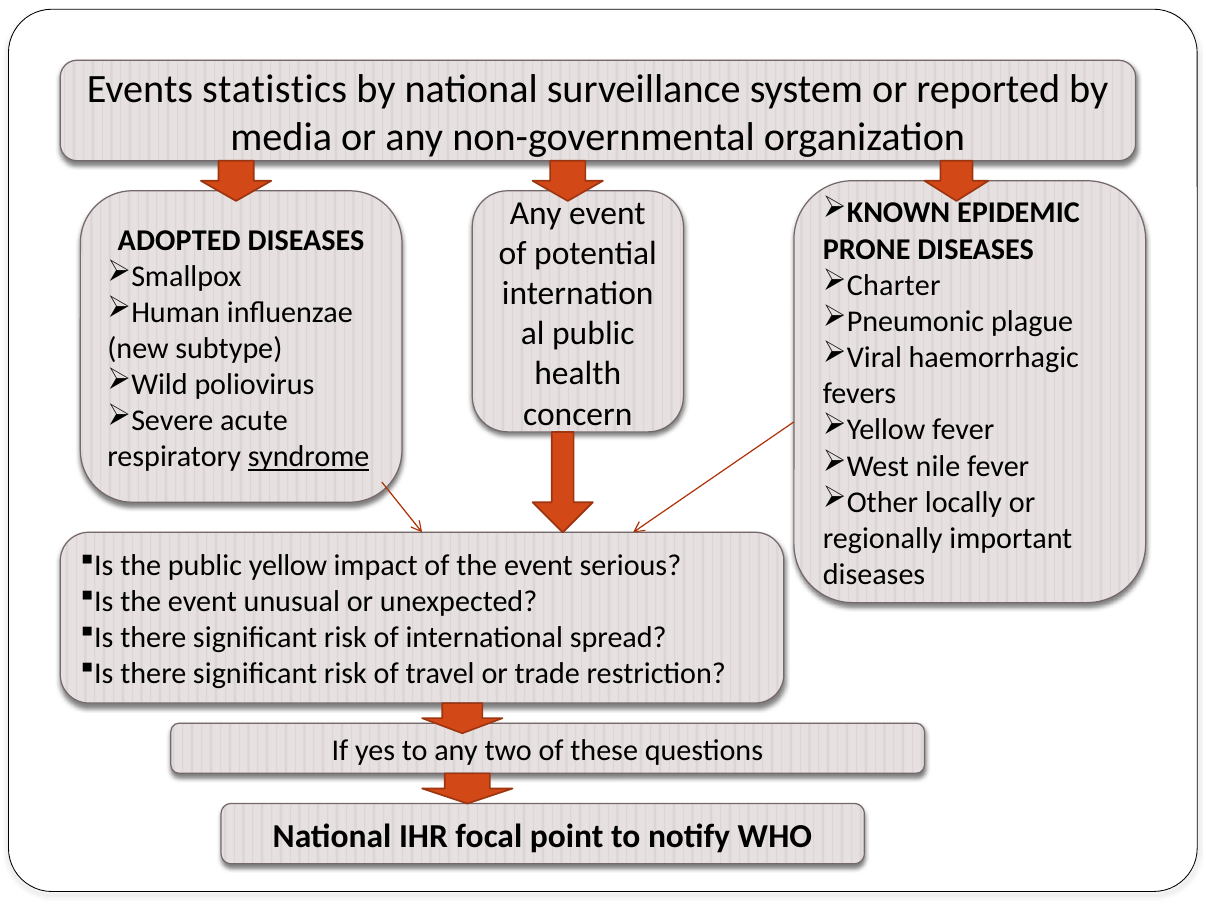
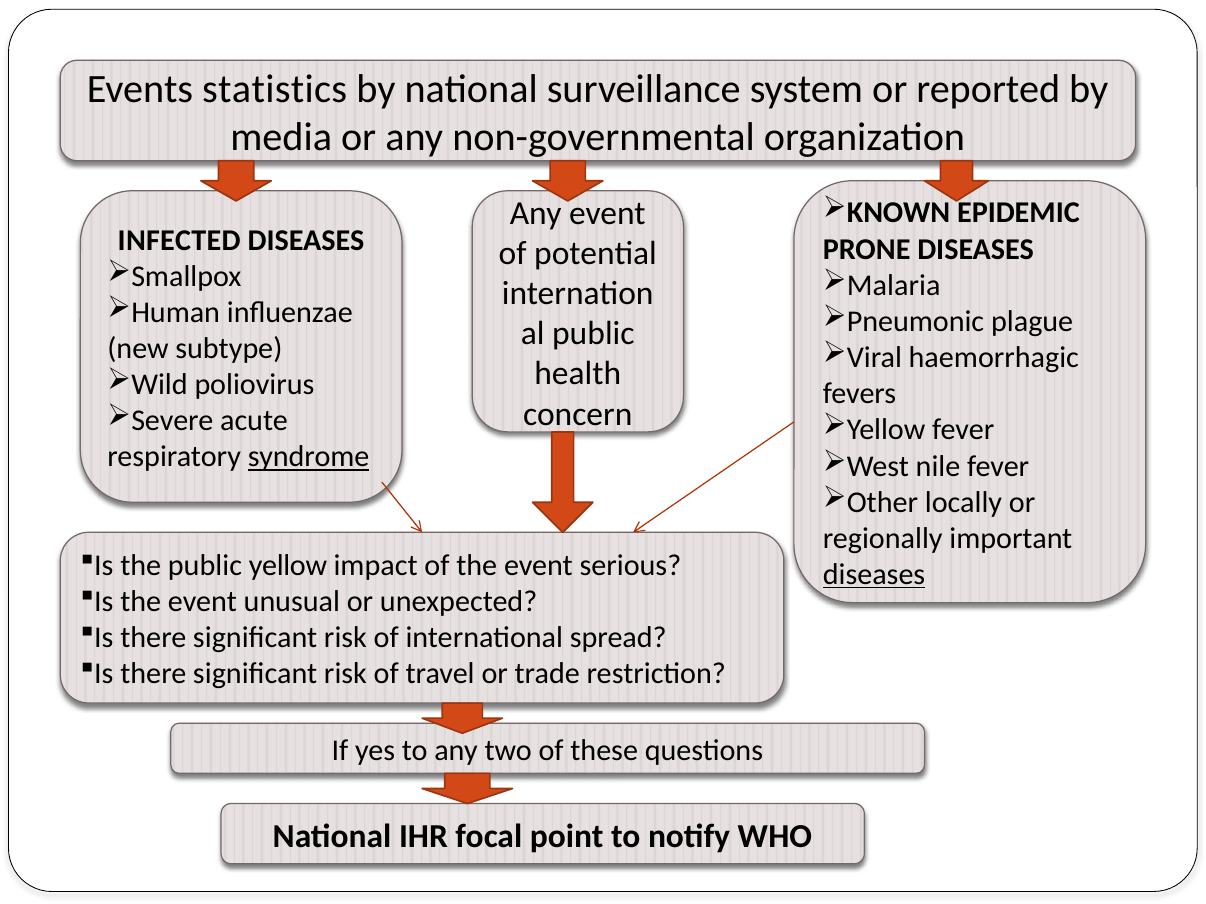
ADOPTED: ADOPTED -> INFECTED (179, 240)
Charter: Charter -> Malaria (894, 285)
diseases underline: none -> present (874, 575)
